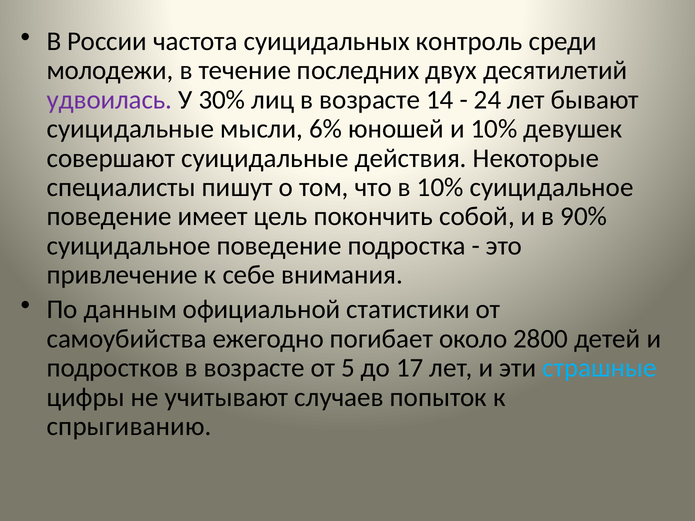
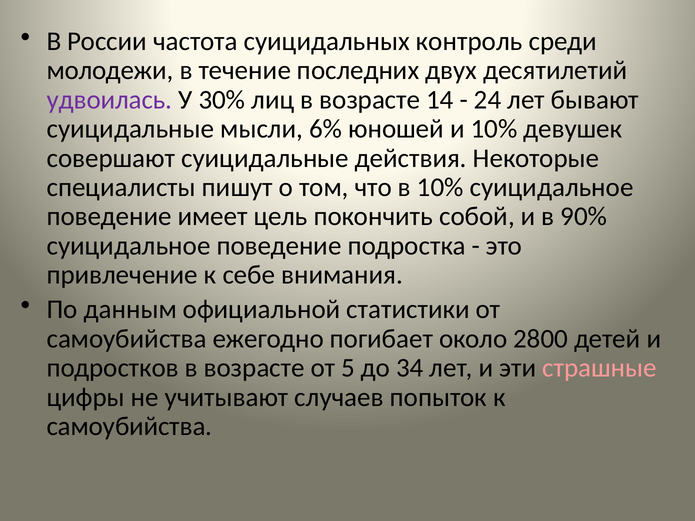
17: 17 -> 34 (410, 368)
страшные colour: light blue -> pink (599, 368)
спрыгиванию: спрыгиванию -> самоубийства (129, 426)
